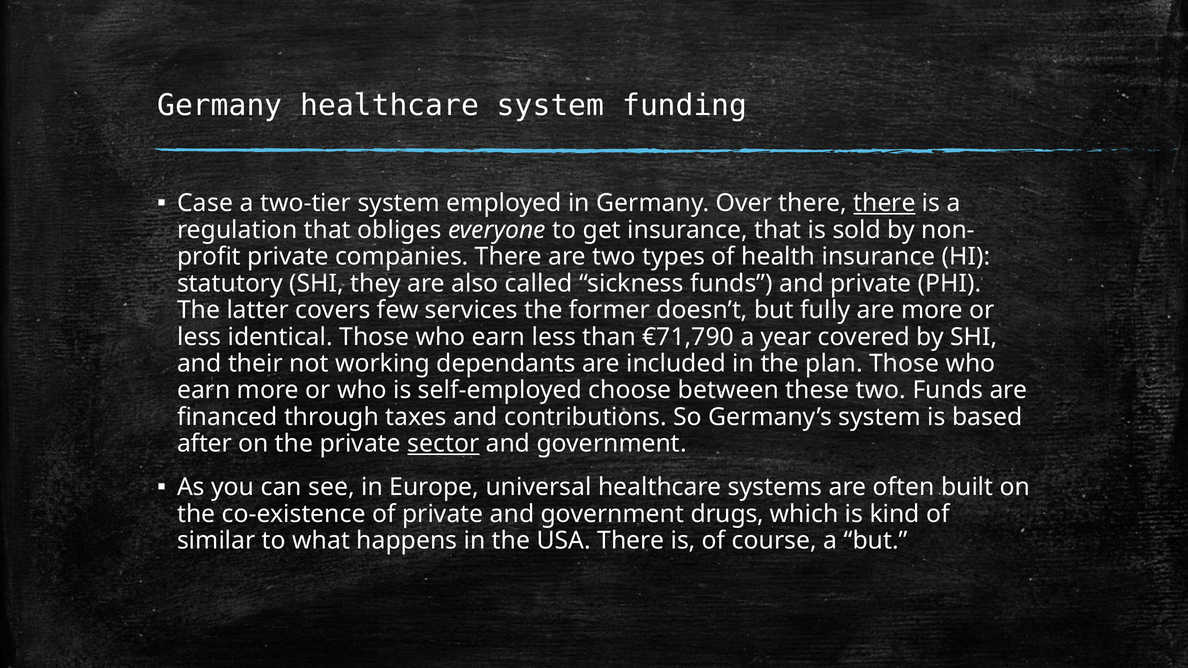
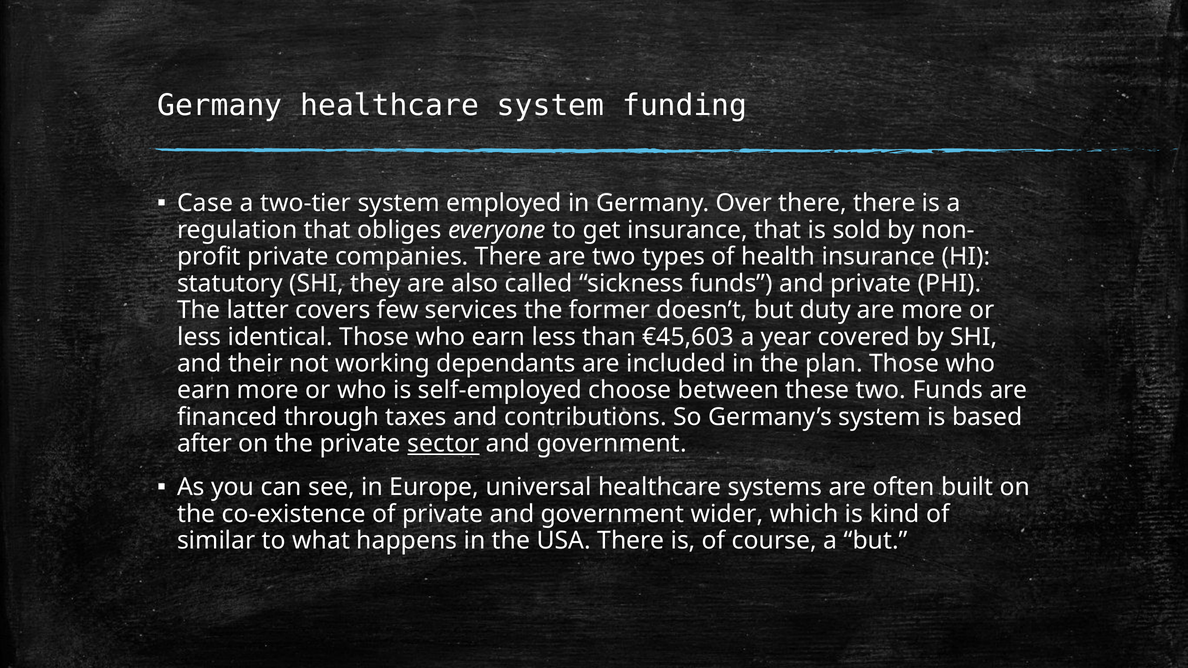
there underline: present -> none (884, 203)
fully: fully -> duty (825, 310)
€71,790: €71,790 -> €45,603 (688, 337)
drugs: drugs -> wider (727, 514)
